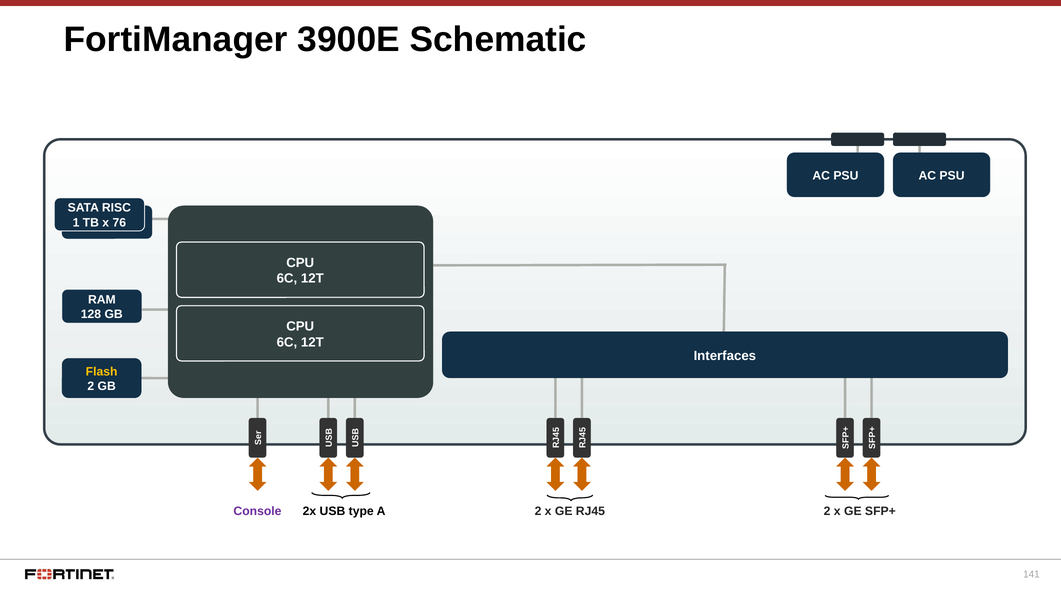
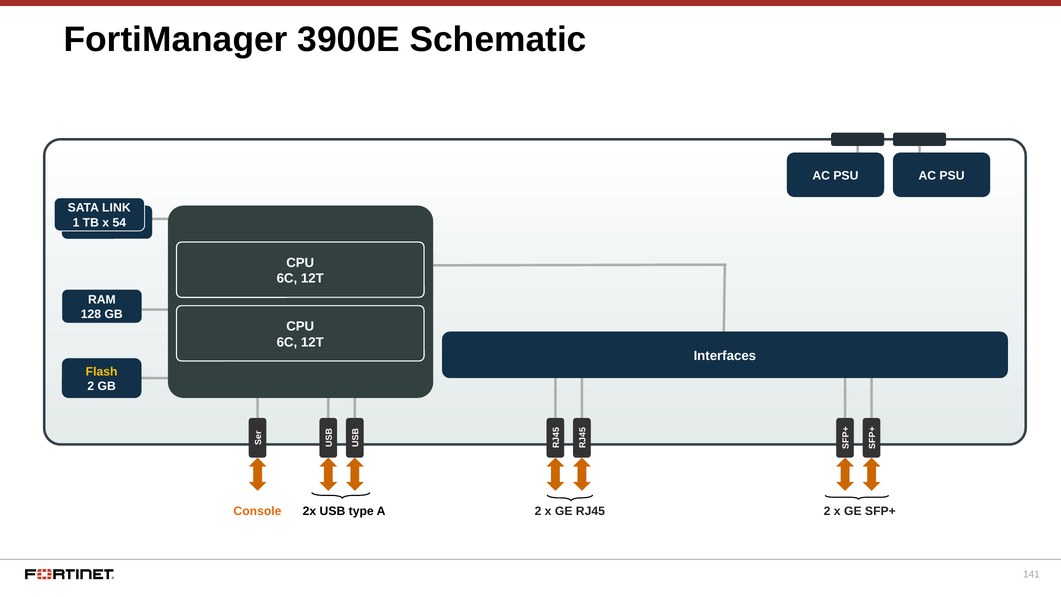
RISC: RISC -> LINK (116, 208)
76: 76 -> 54 (119, 222)
Console colour: purple -> orange (257, 511)
